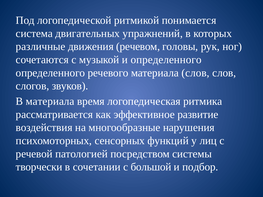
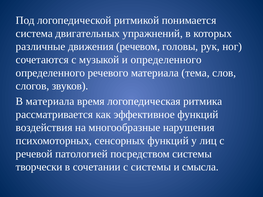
материала слов: слов -> тема (196, 73)
эффективное развитие: развитие -> функций (198, 115)
с большой: большой -> системы (151, 167)
подбор: подбор -> смысла (200, 167)
